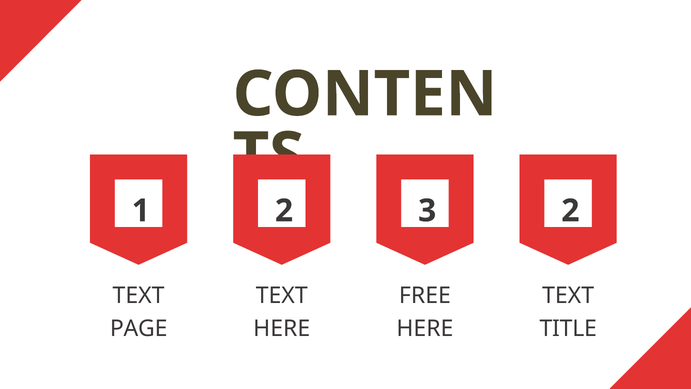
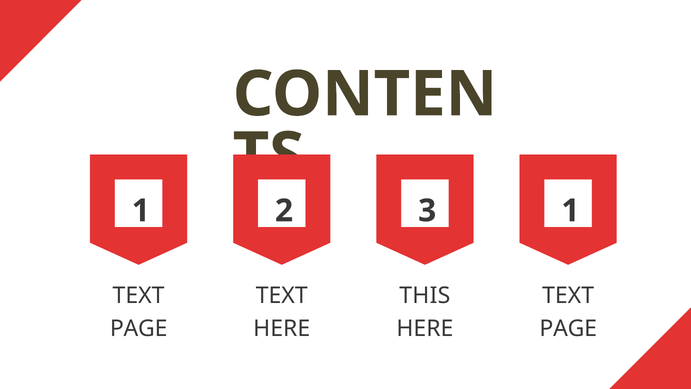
3 2: 2 -> 1 (570, 211)
FREE: FREE -> THIS (425, 295)
TITLE: TITLE -> PAGE (568, 328)
